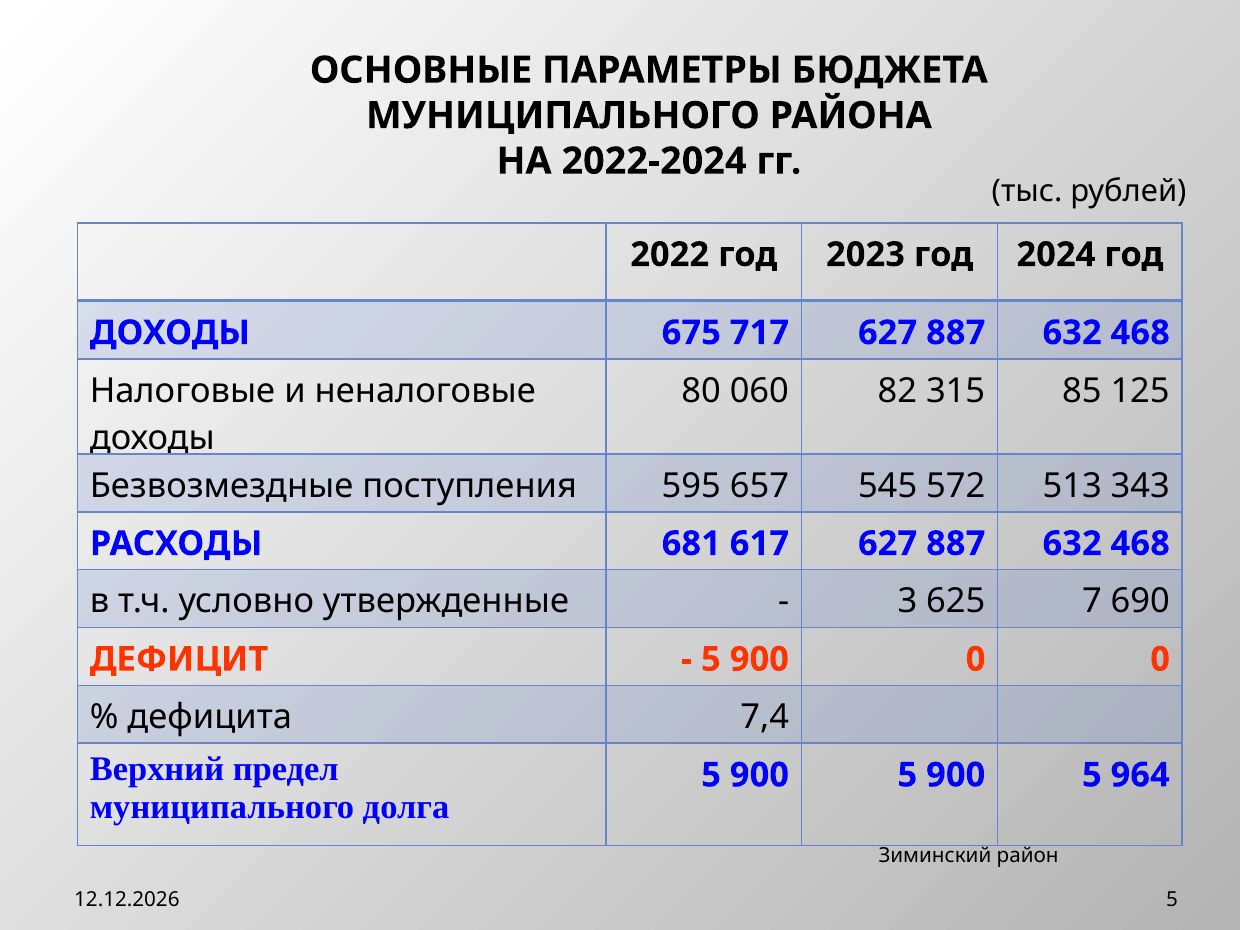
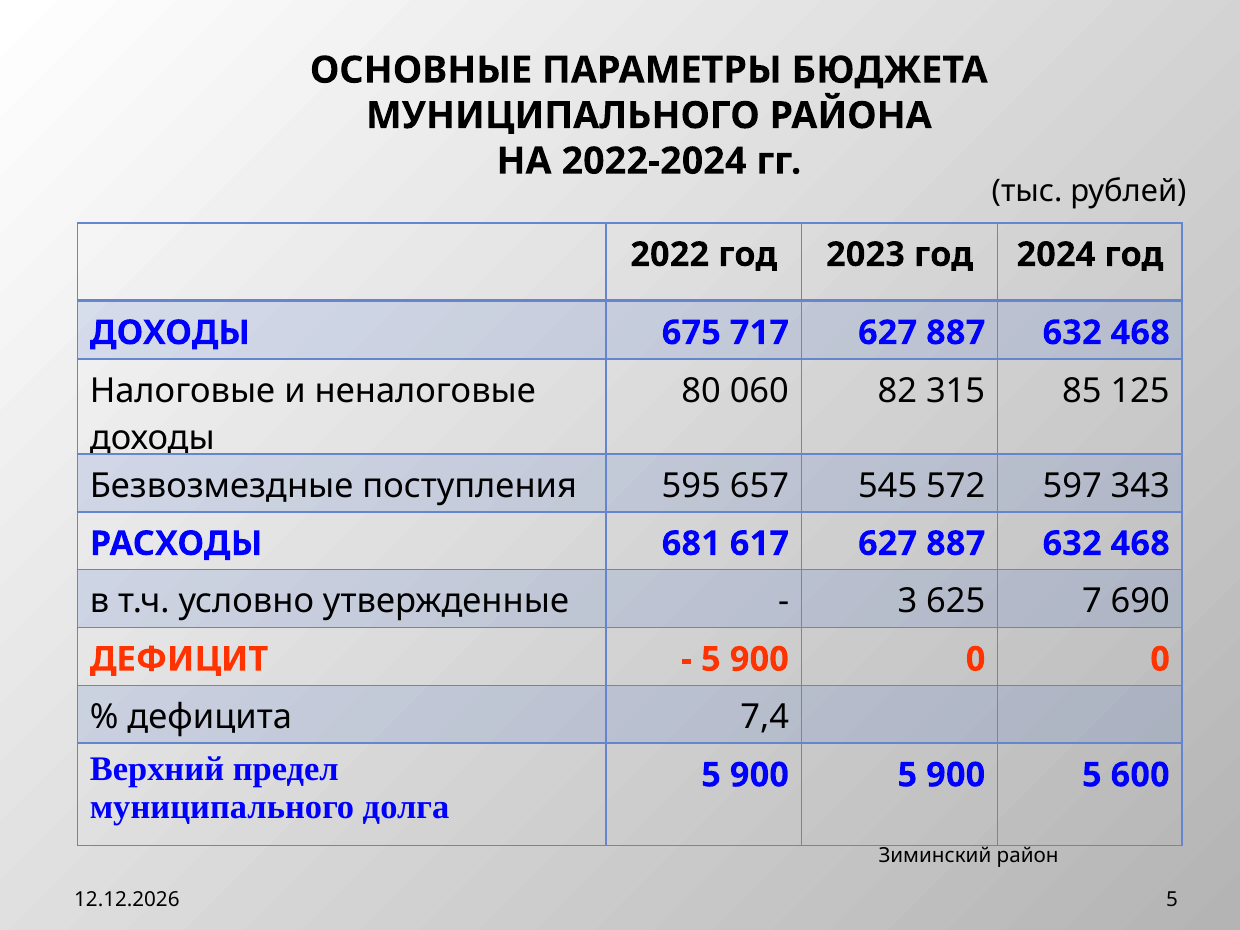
513: 513 -> 597 (1072, 486)
964: 964 -> 600 (1140, 775)
